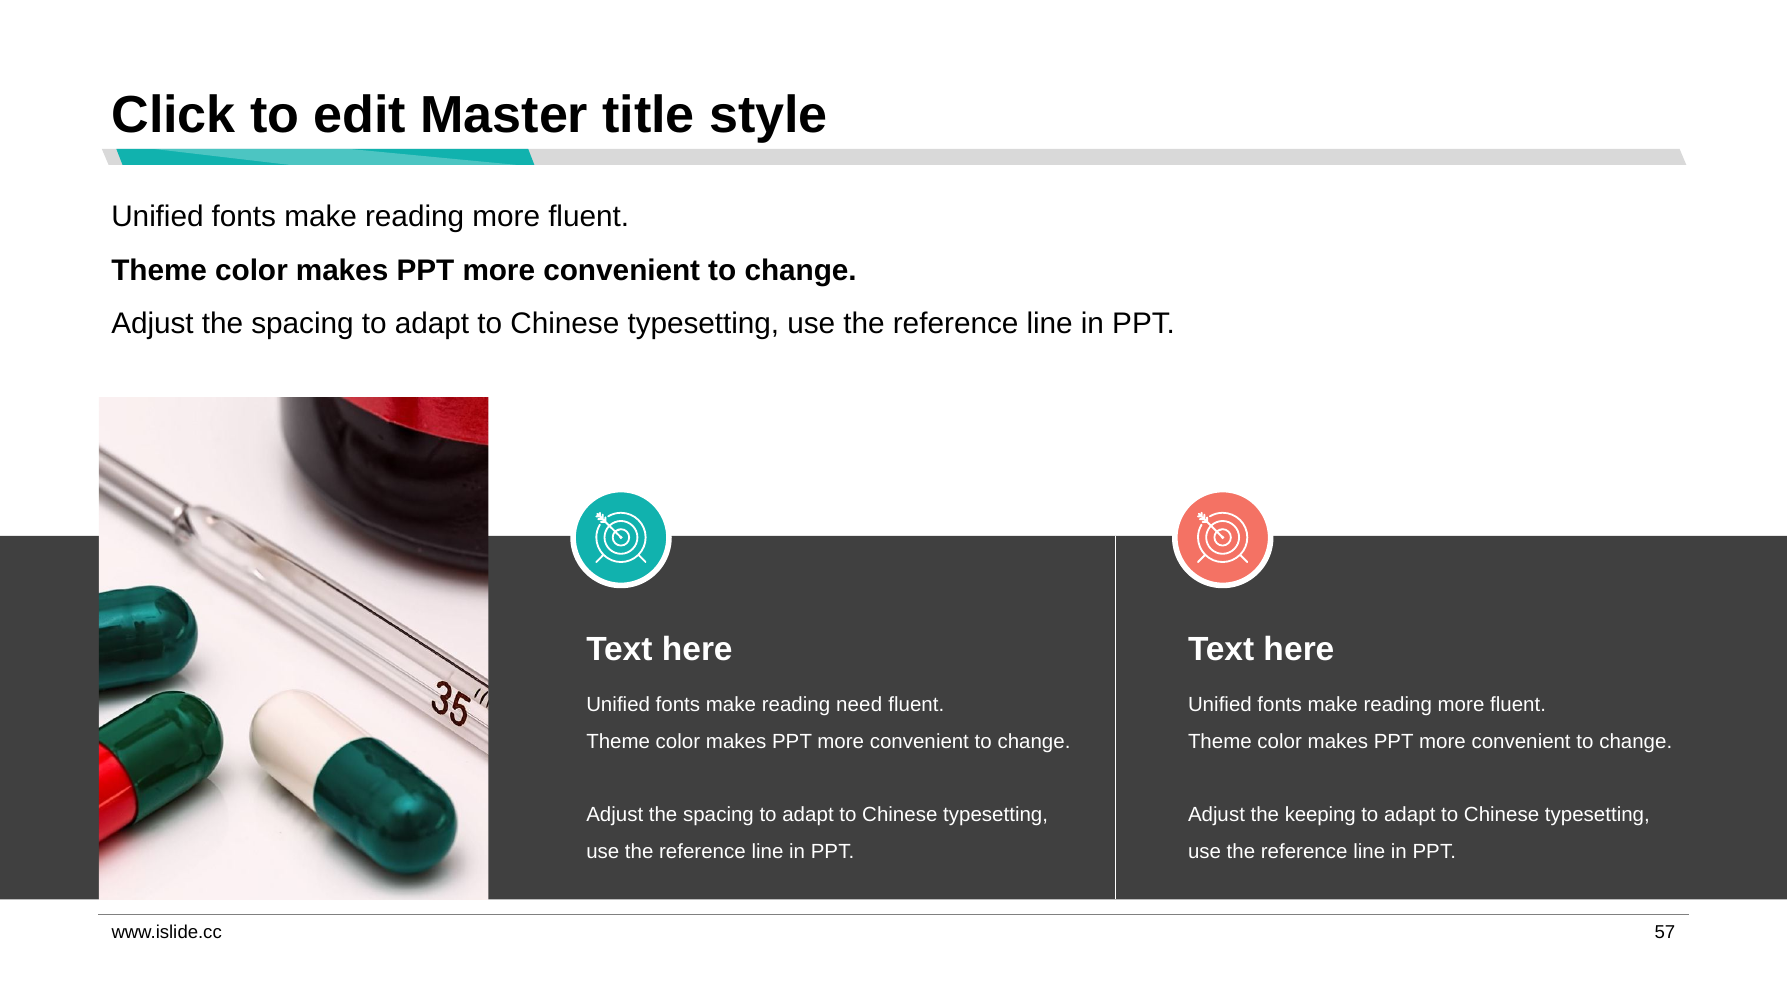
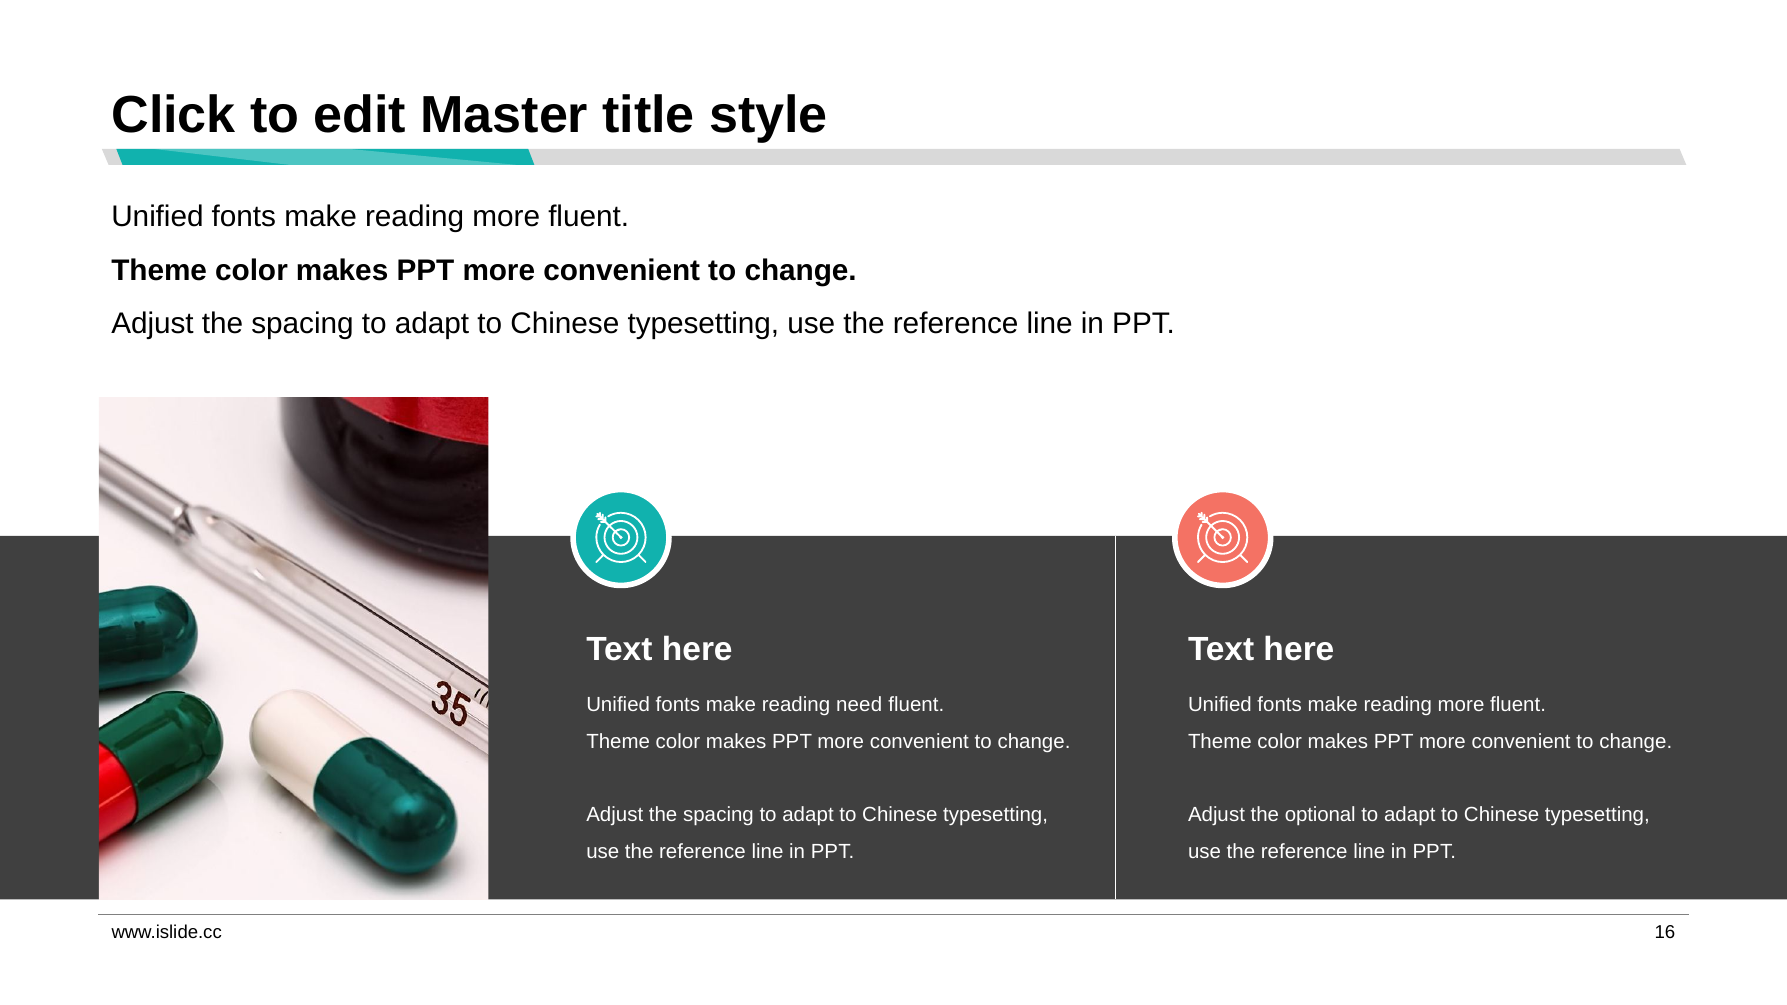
keeping: keeping -> optional (1320, 815)
57: 57 -> 16 (1665, 933)
